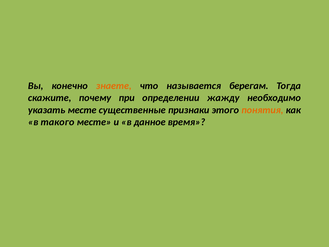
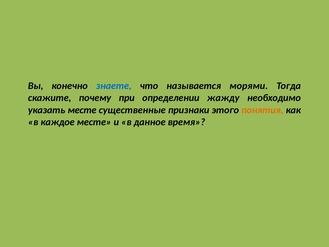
знаете colour: orange -> blue (114, 86)
берегам: берегам -> морями (249, 86)
такого: такого -> каждое (58, 122)
